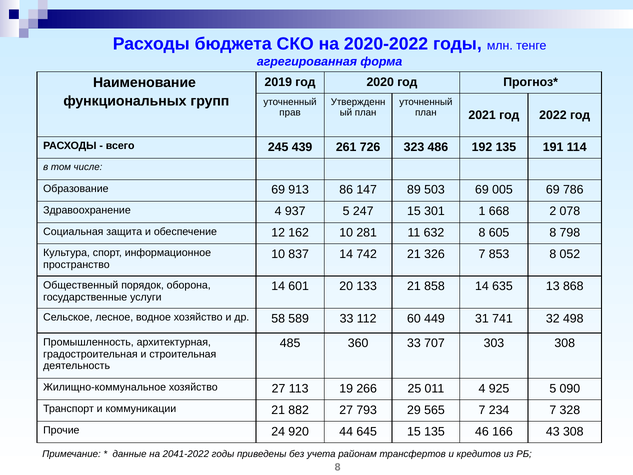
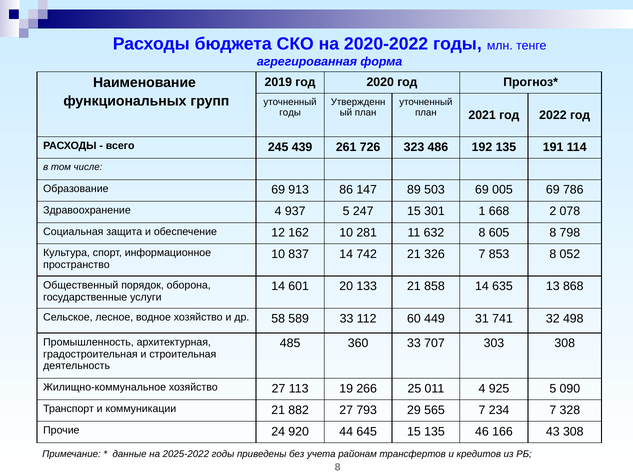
прав: прав -> годы (290, 113)
2041-2022: 2041-2022 -> 2025-2022 (186, 454)
